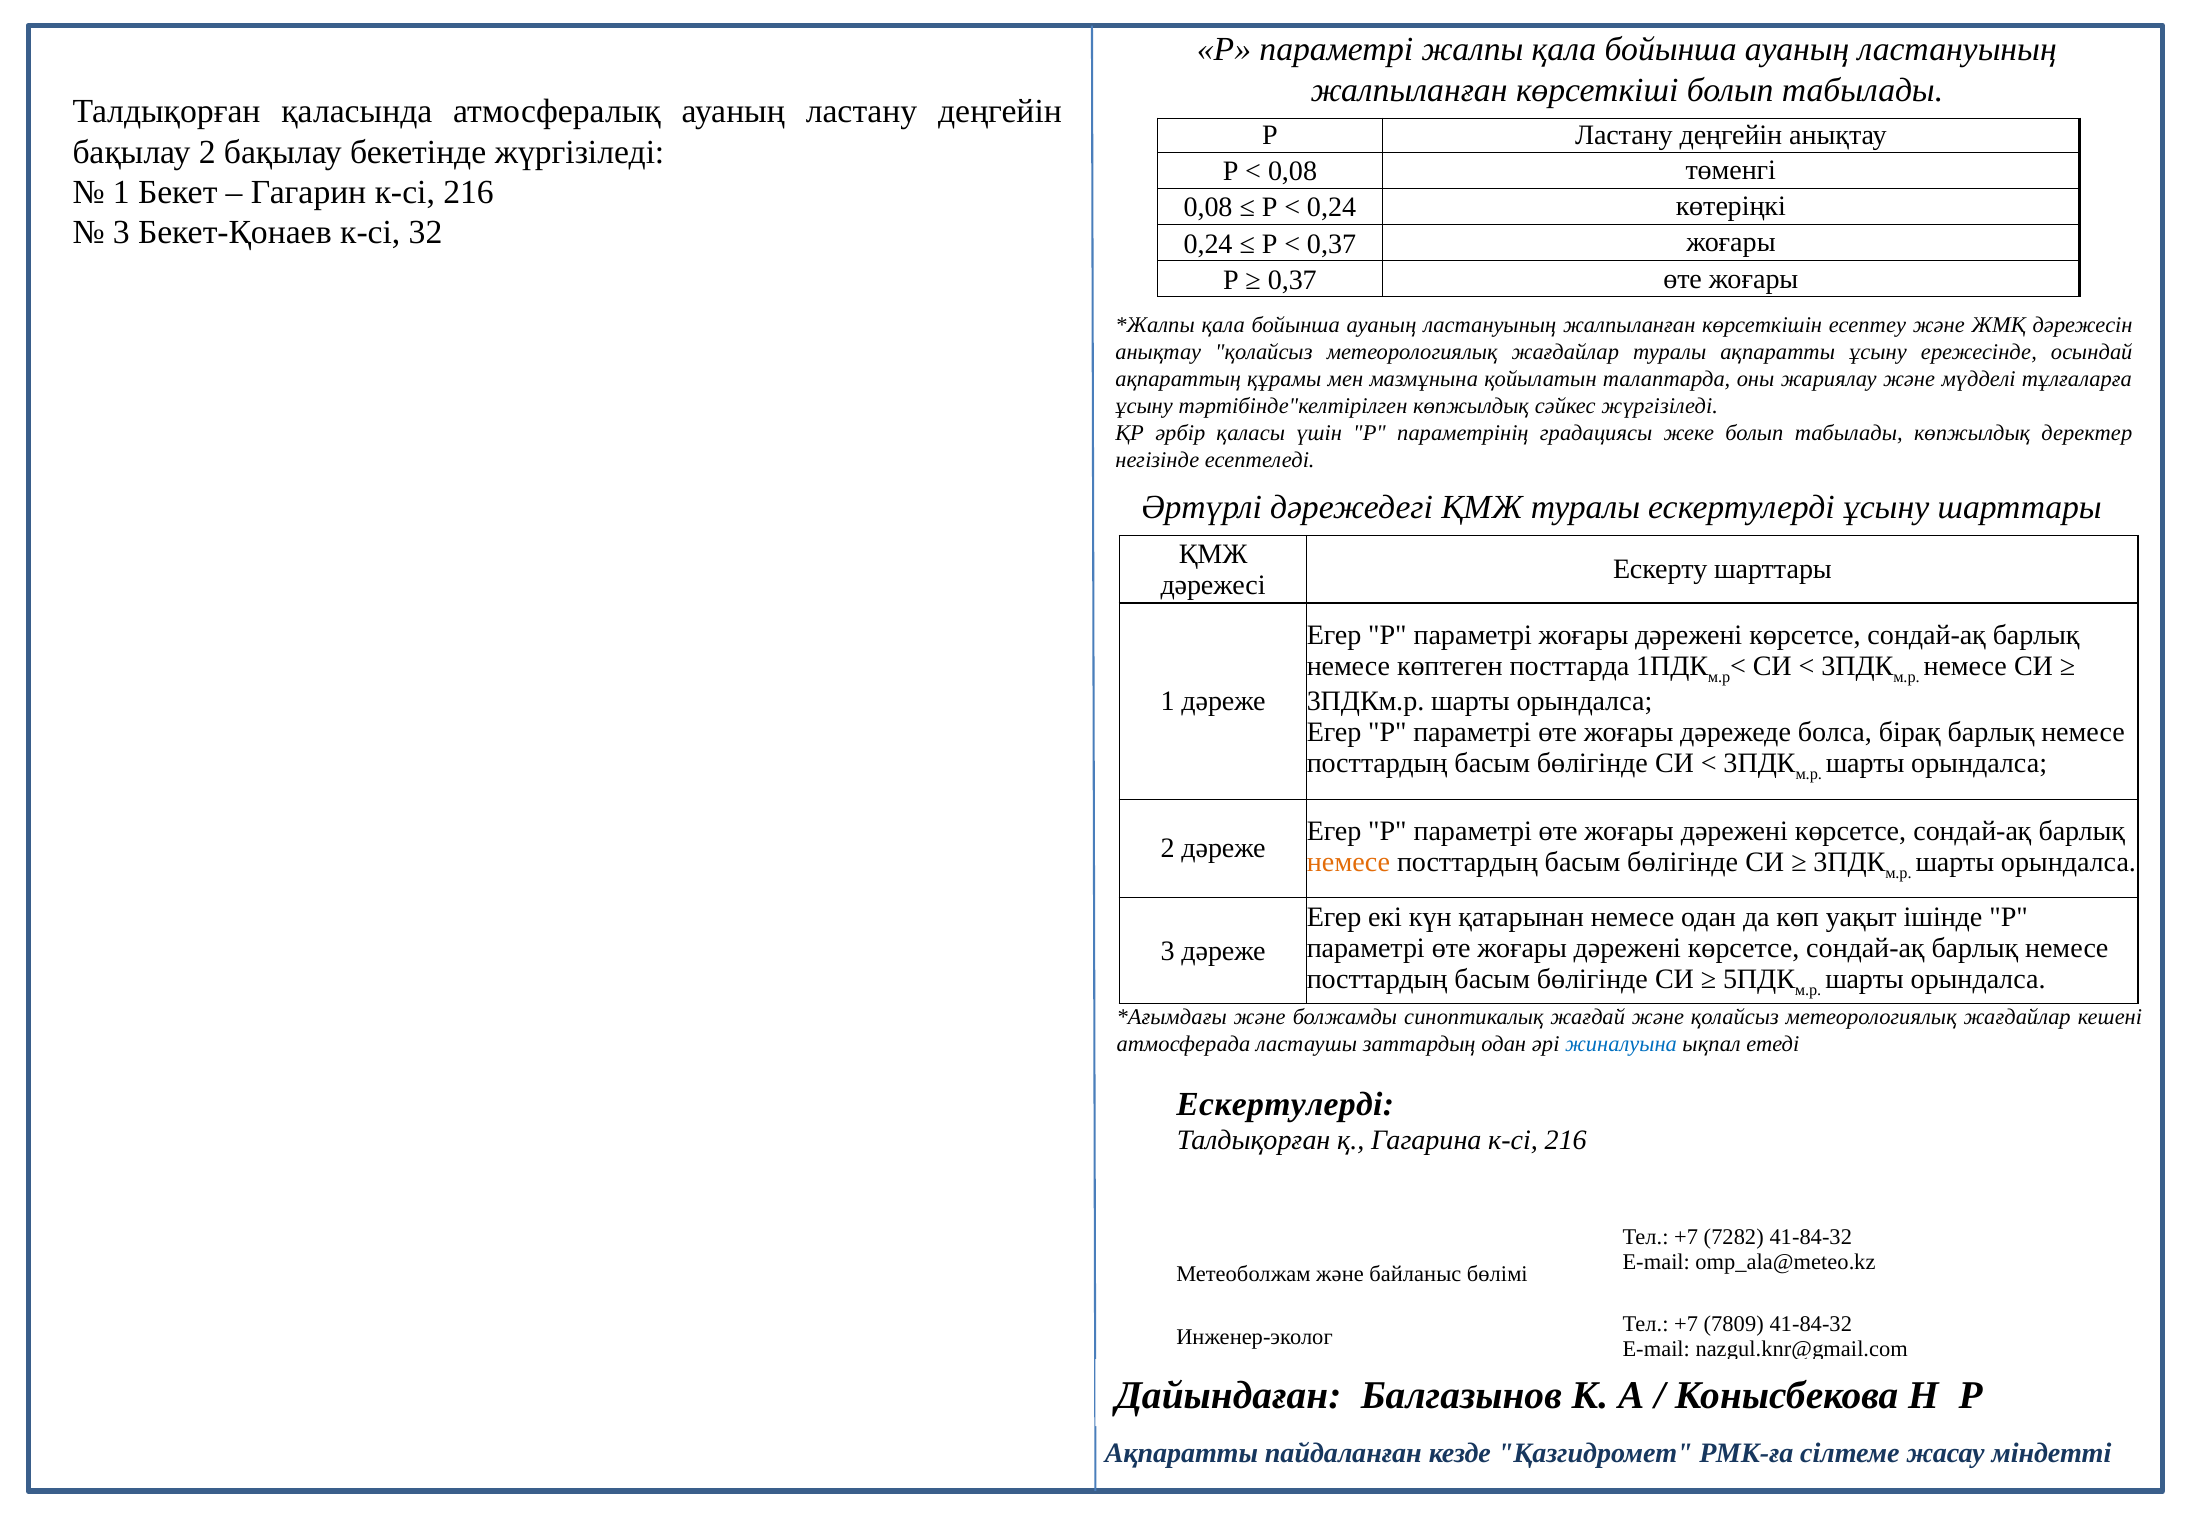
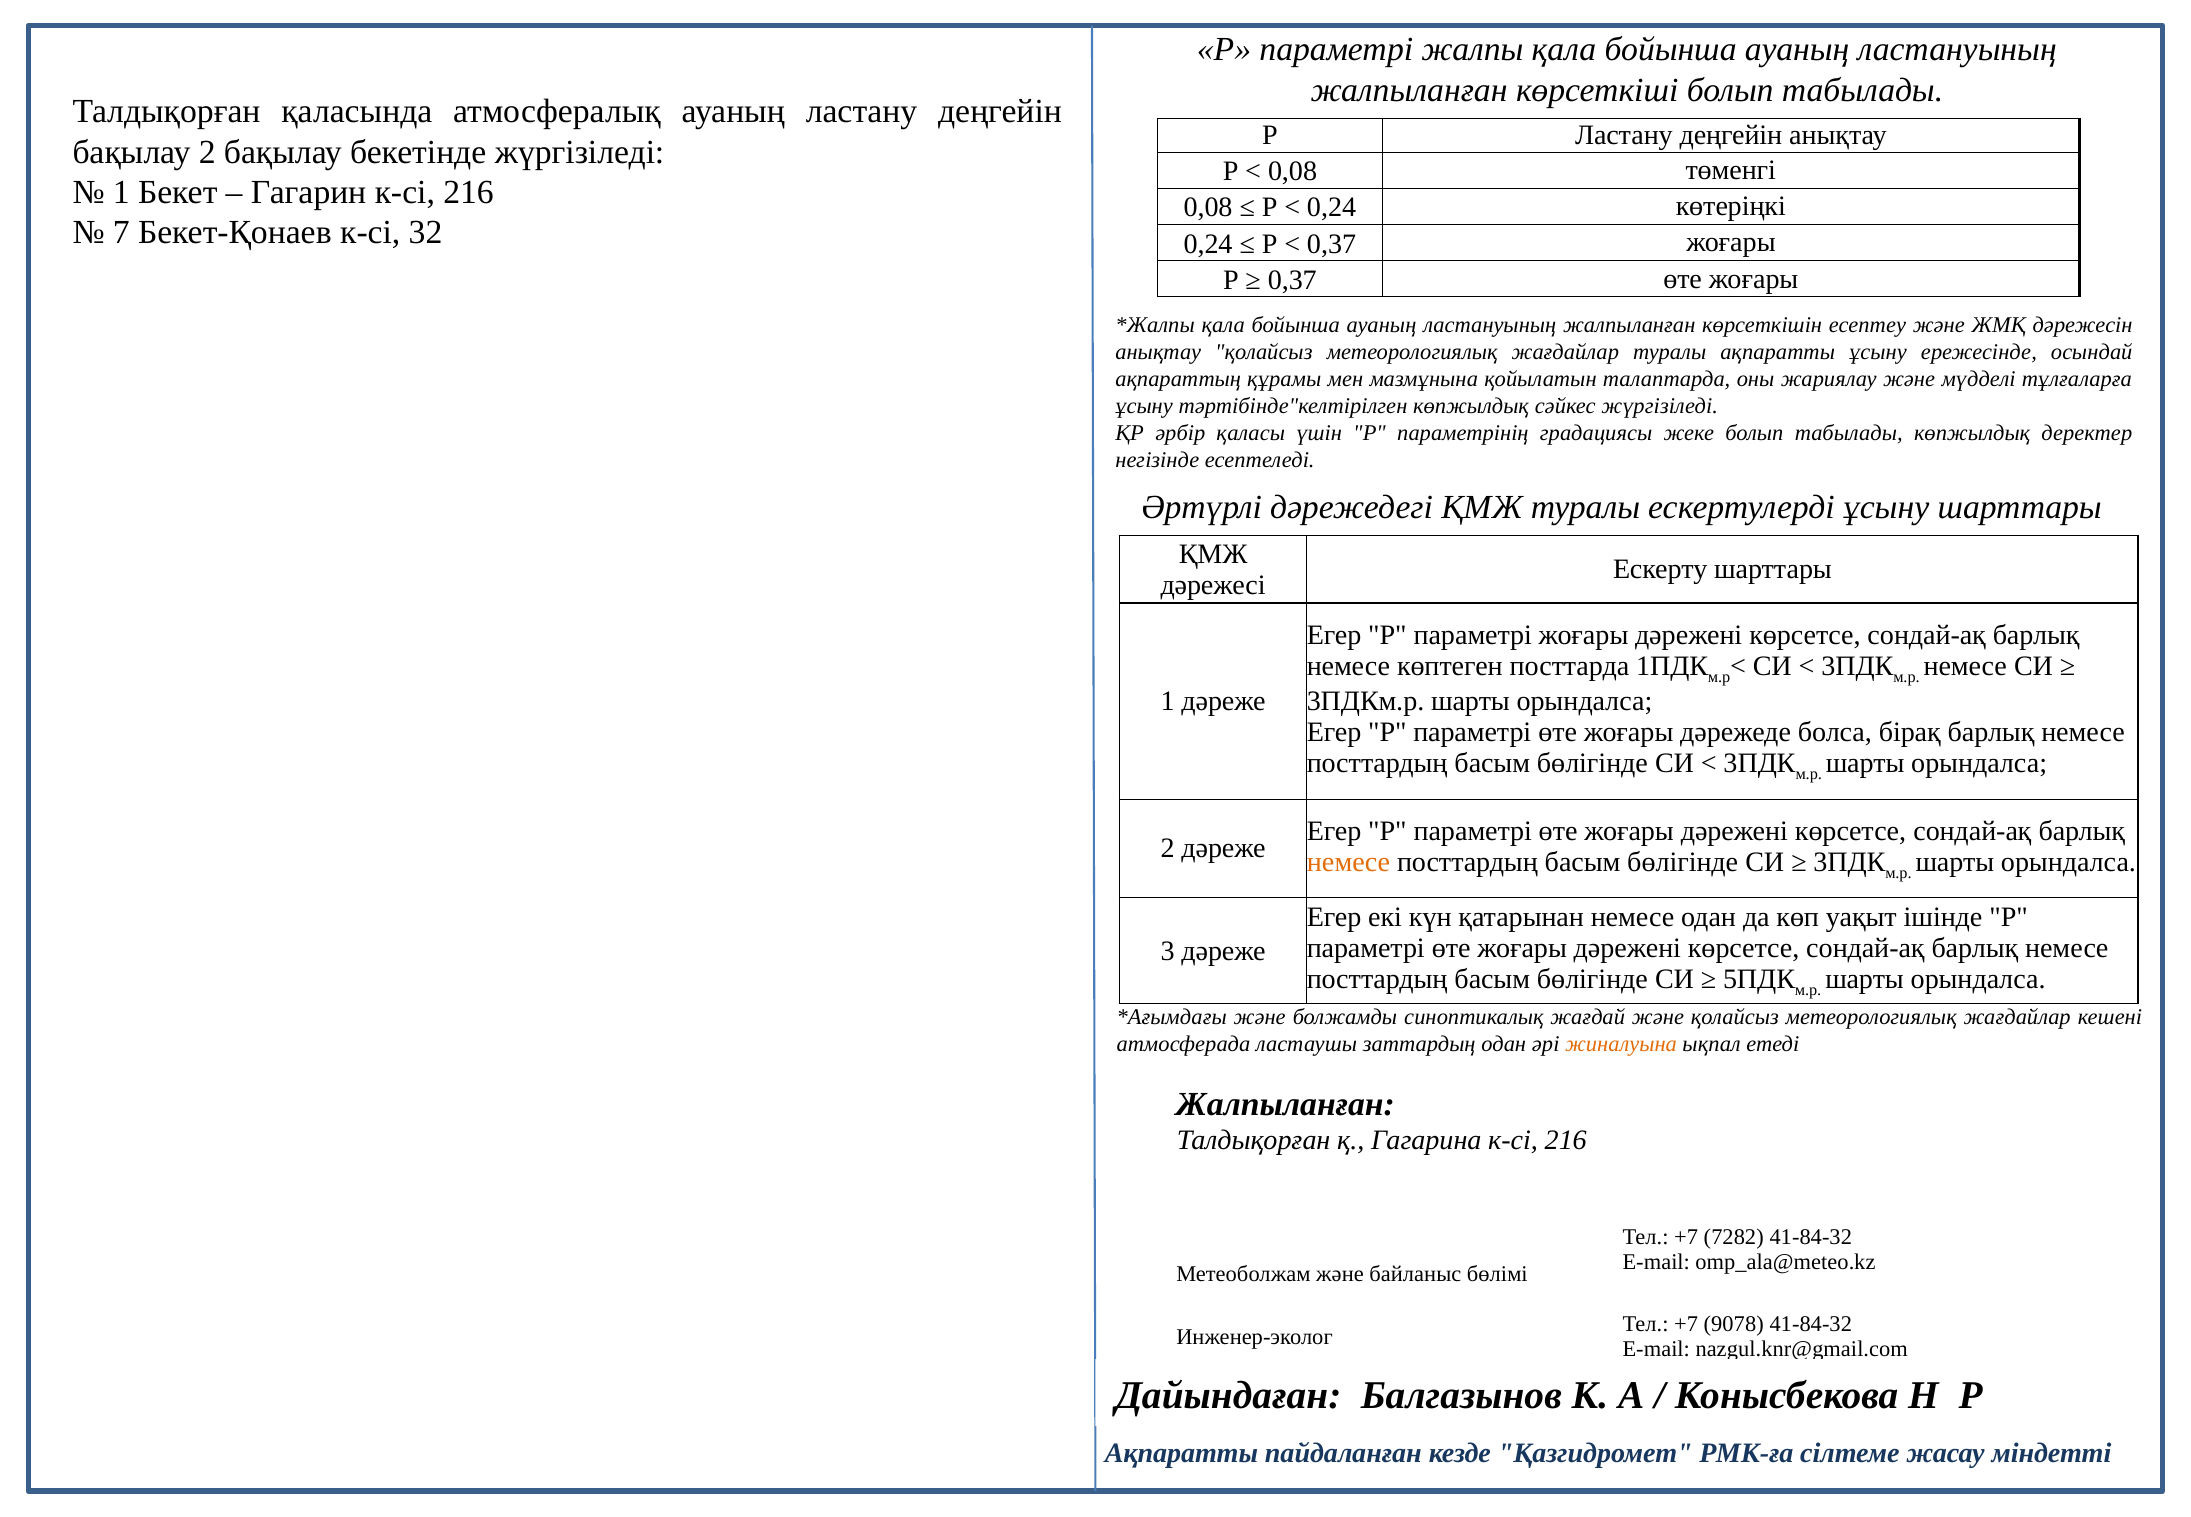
3: 3 -> 7 (121, 233)
жиналуына colour: blue -> orange (1621, 1044)
Ескертулерді: Ескертулерді -> Жалпыланған (1285, 1104)
7809: 7809 -> 9078 (1734, 1324)
